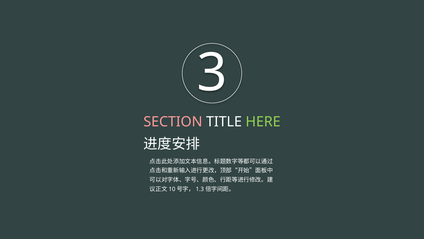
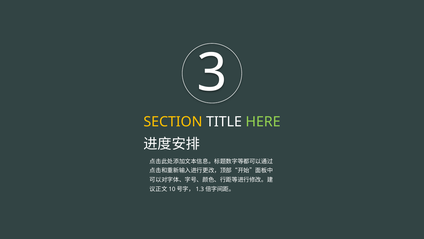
SECTION colour: pink -> yellow (173, 122)
